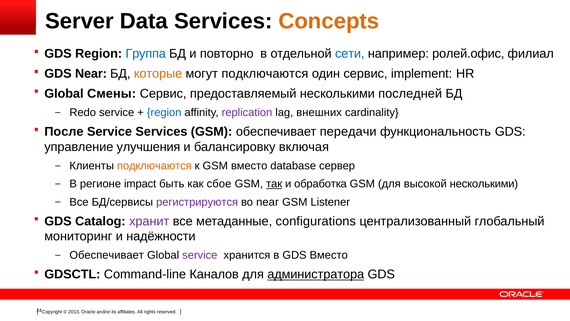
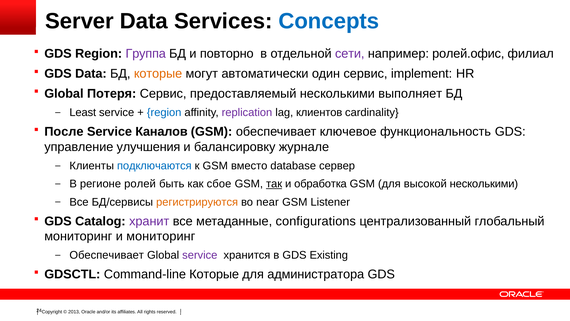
Concepts colour: orange -> blue (329, 21)
Группа colour: blue -> purple (146, 54)
сети colour: blue -> purple (350, 54)
GDS Near: Near -> Data (91, 74)
могут подключаются: подключаются -> автоматически (265, 74)
Смены: Смены -> Потеря (112, 94)
последней: последней -> выполняет (410, 94)
Redo: Redo -> Least (83, 112)
внешних: внешних -> клиентов (319, 112)
Service Services: Services -> Каналов (162, 132)
передачи: передачи -> ключевое (348, 132)
включая: включая -> журнале (304, 147)
подключаются colour: orange -> blue (154, 166)
impact: impact -> ролей (140, 184)
регистрируются colour: purple -> orange (197, 202)
и надёжности: надёжности -> мониторинг (161, 236)
GDS Вместо: Вместо -> Existing (329, 255)
Command-line Каналов: Каналов -> Которые (214, 274)
администратора underline: present -> none (316, 274)
